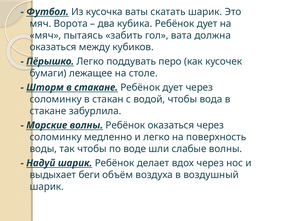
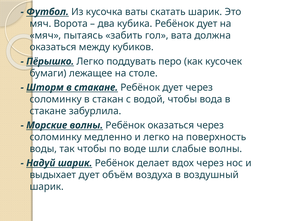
выдыхает беги: беги -> дует (89, 174)
